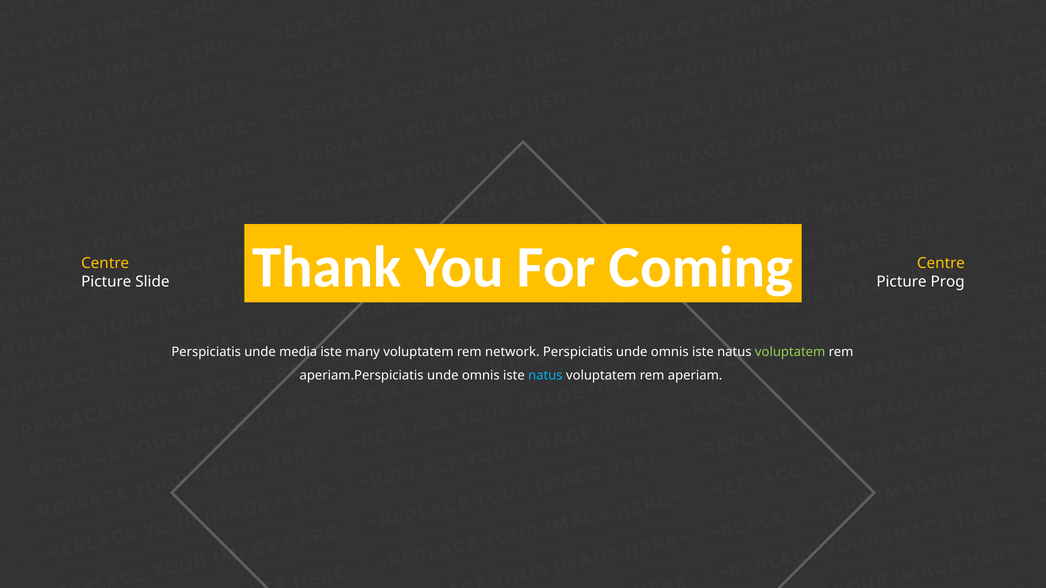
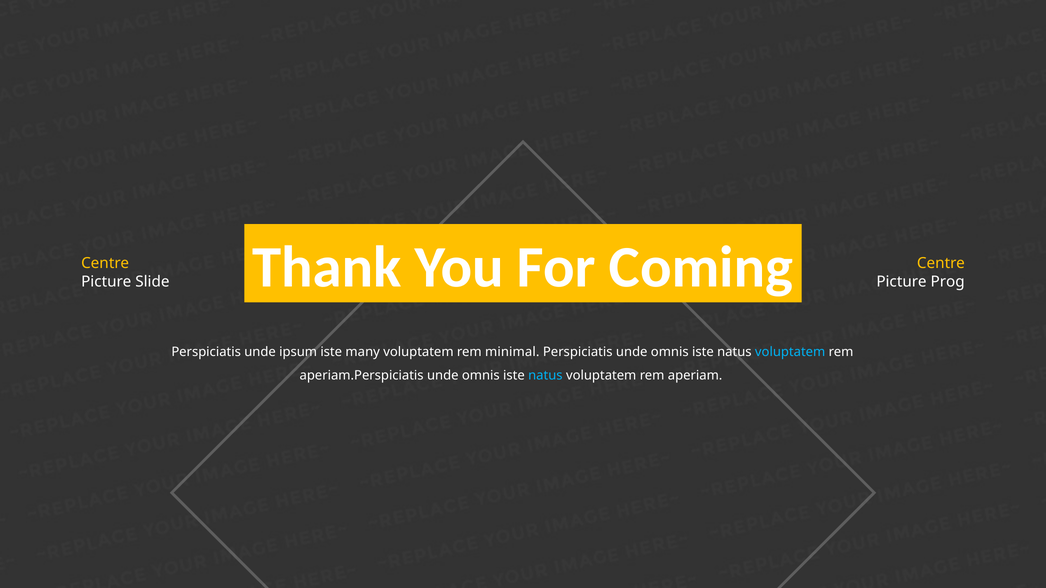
media: media -> ipsum (298, 352)
network: network -> minimal (512, 352)
voluptatem colour: light green -> light blue (790, 352)
